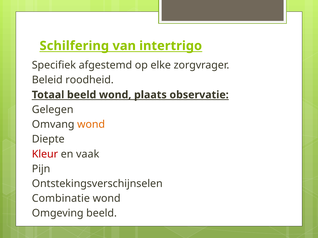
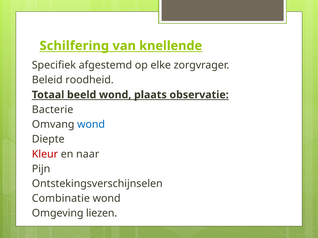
intertrigo: intertrigo -> knellende (171, 46)
Gelegen: Gelegen -> Bacterie (53, 110)
wond colour: orange -> blue (91, 125)
vaak: vaak -> naar (88, 154)
Omgeving beeld: beeld -> liezen (102, 214)
